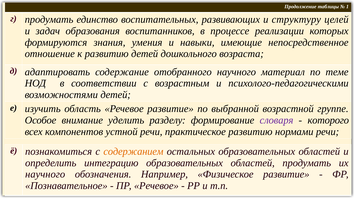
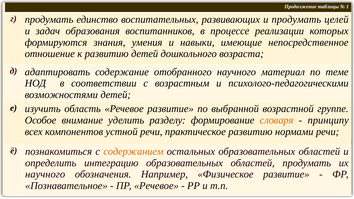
и структуру: структуру -> продумать (296, 20)
словаря colour: purple -> orange (276, 120)
которого: которого -> принципу (328, 120)
